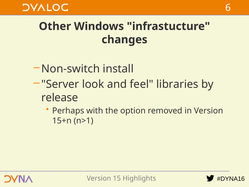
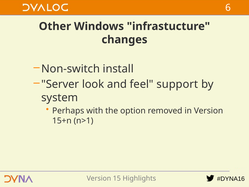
libraries: libraries -> support (177, 84)
release: release -> system (60, 97)
